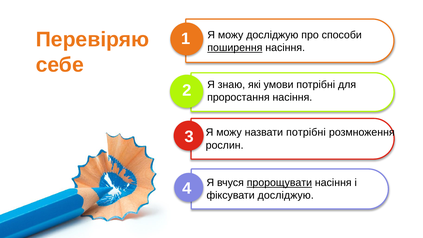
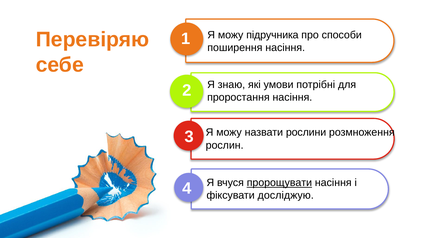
можу досліджую: досліджую -> підручника (272, 35)
поширення underline: present -> none (235, 48)
назвати потрібні: потрібні -> рослини (306, 132)
